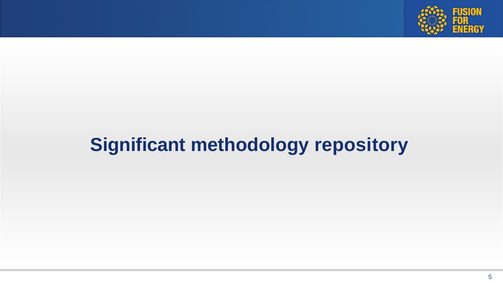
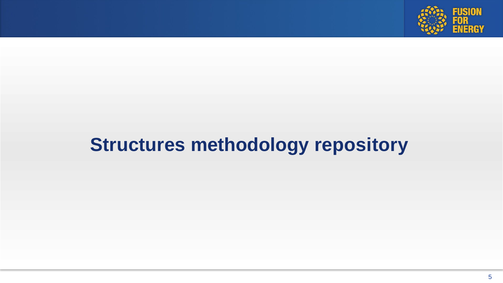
Significant: Significant -> Structures (138, 145)
